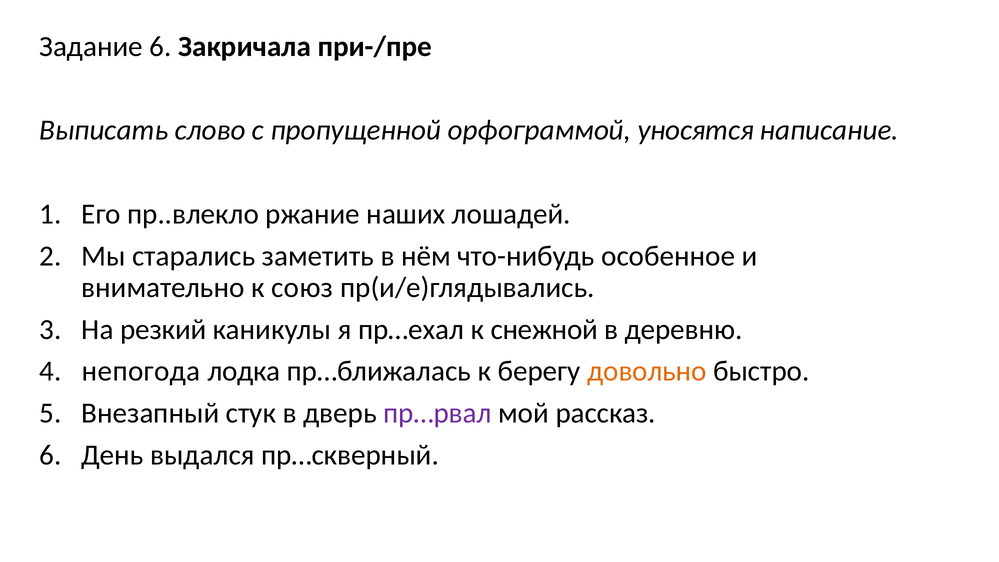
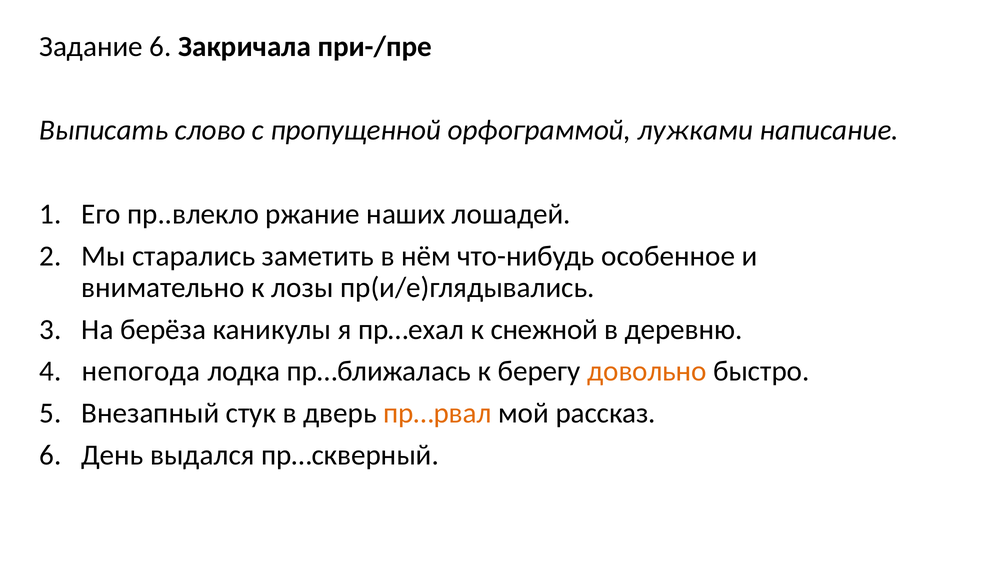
уносятся: уносятся -> лужками (695, 130)
союз: союз -> лозы (302, 287)
резкий: резкий -> берёза (163, 329)
пр…рвал colour: purple -> orange (437, 413)
